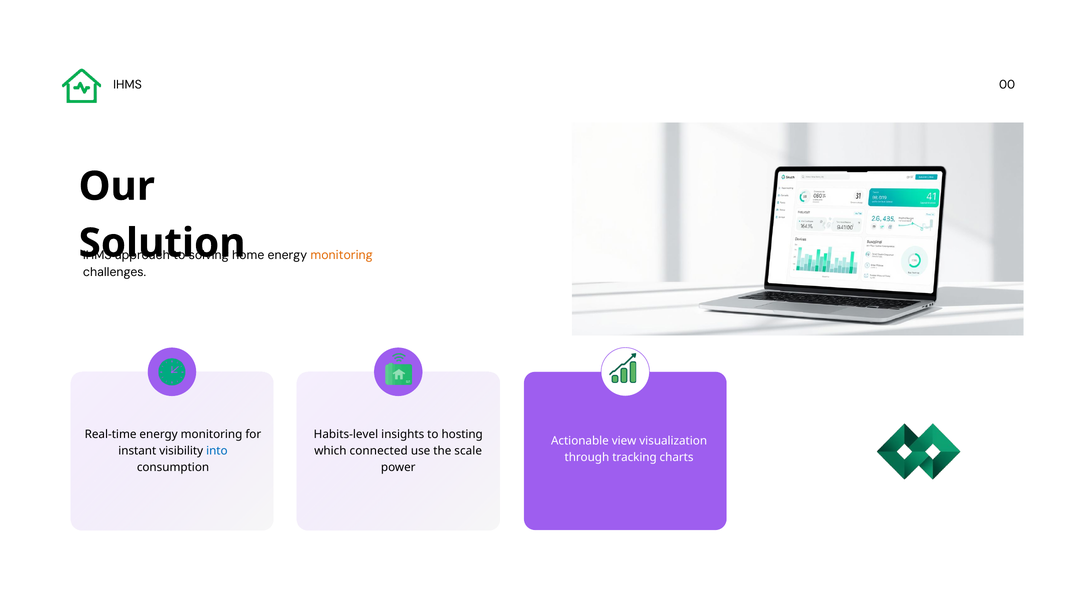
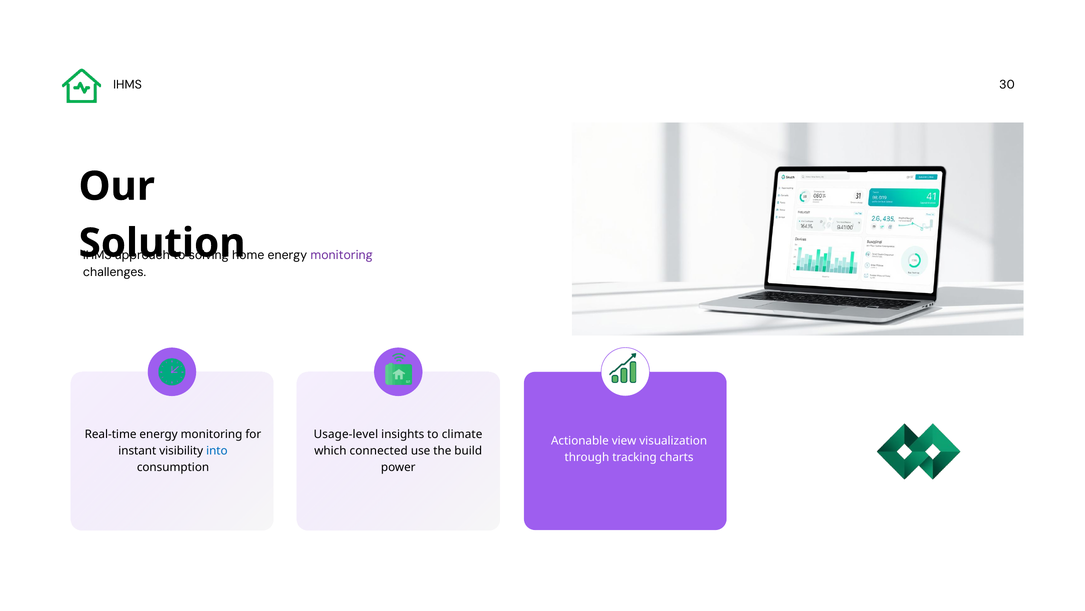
00: 00 -> 30 (1007, 85)
monitoring colour: orange -> purple (342, 255)
Habits-level: Habits-level -> Usage-level (346, 434)
hosting: hosting -> climate (462, 434)
scale: scale -> build (468, 450)
